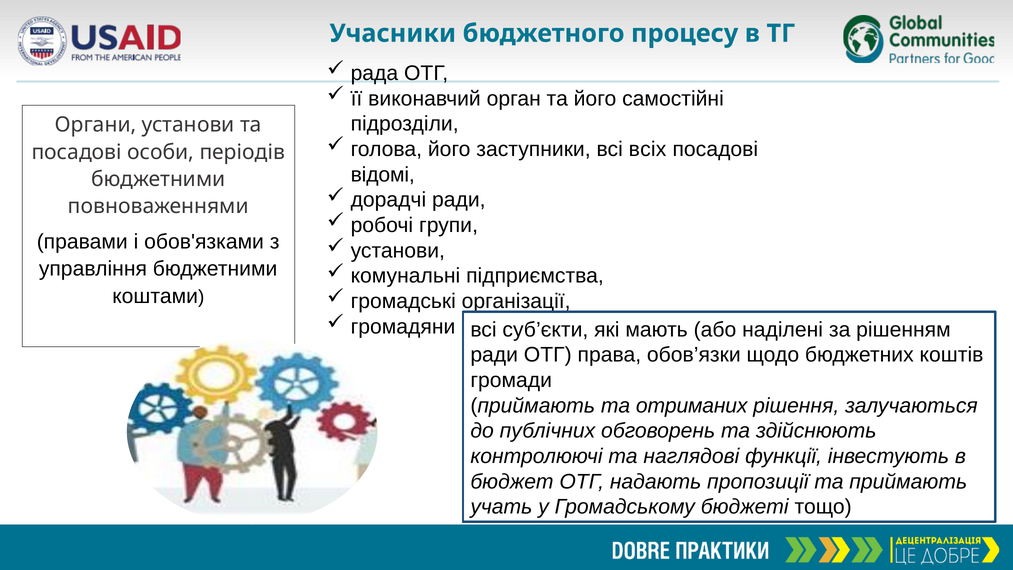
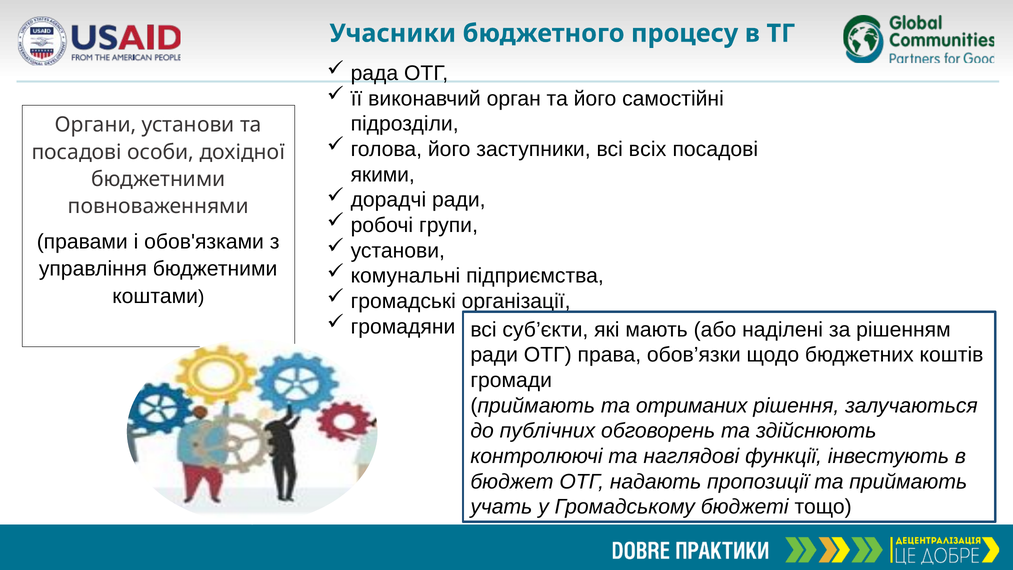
періодів: періодів -> дохідної (242, 152)
відомі: відомі -> якими (383, 175)
